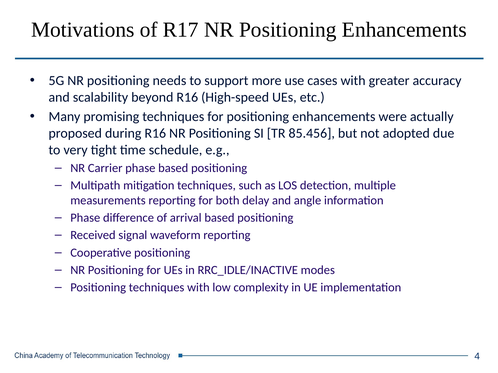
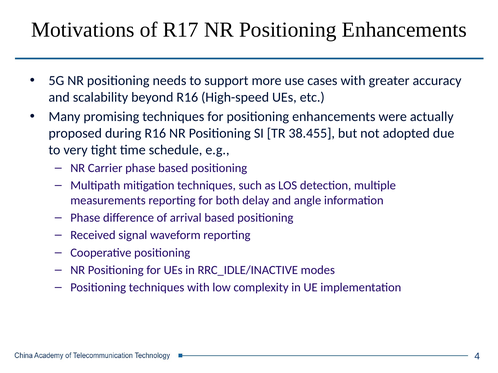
85.456: 85.456 -> 38.455 (312, 134)
